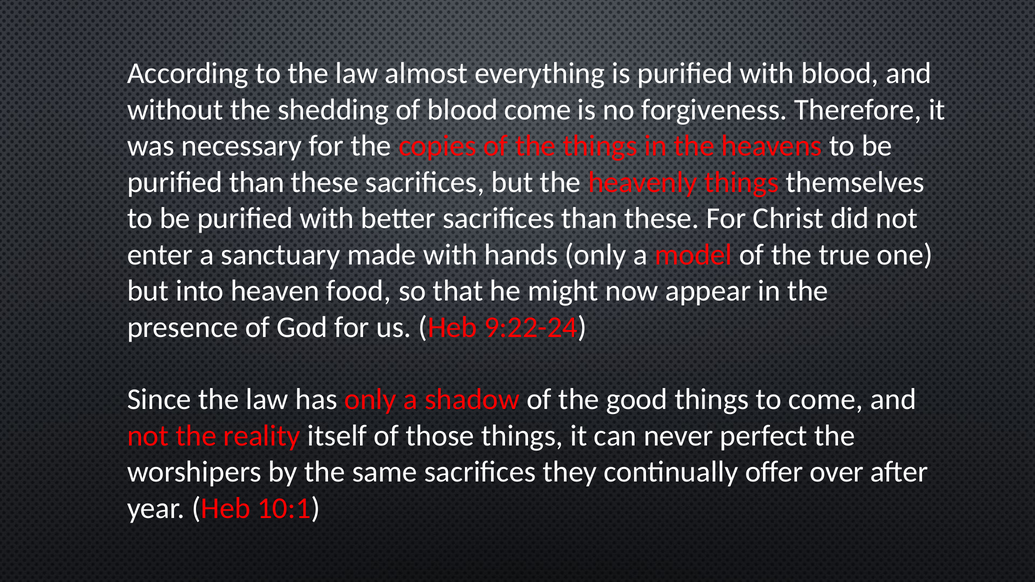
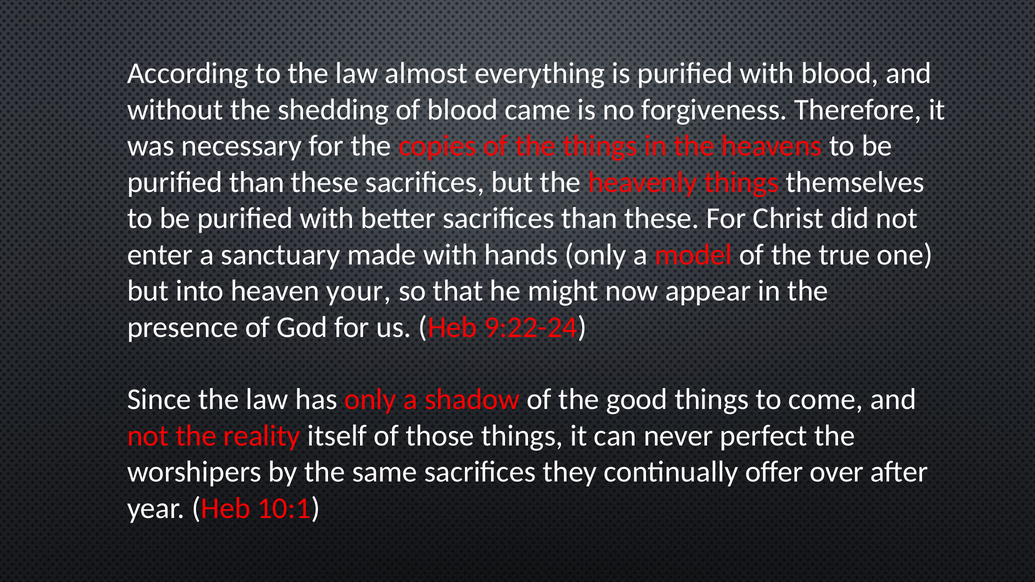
blood come: come -> came (538, 110)
food: food -> your (359, 291)
